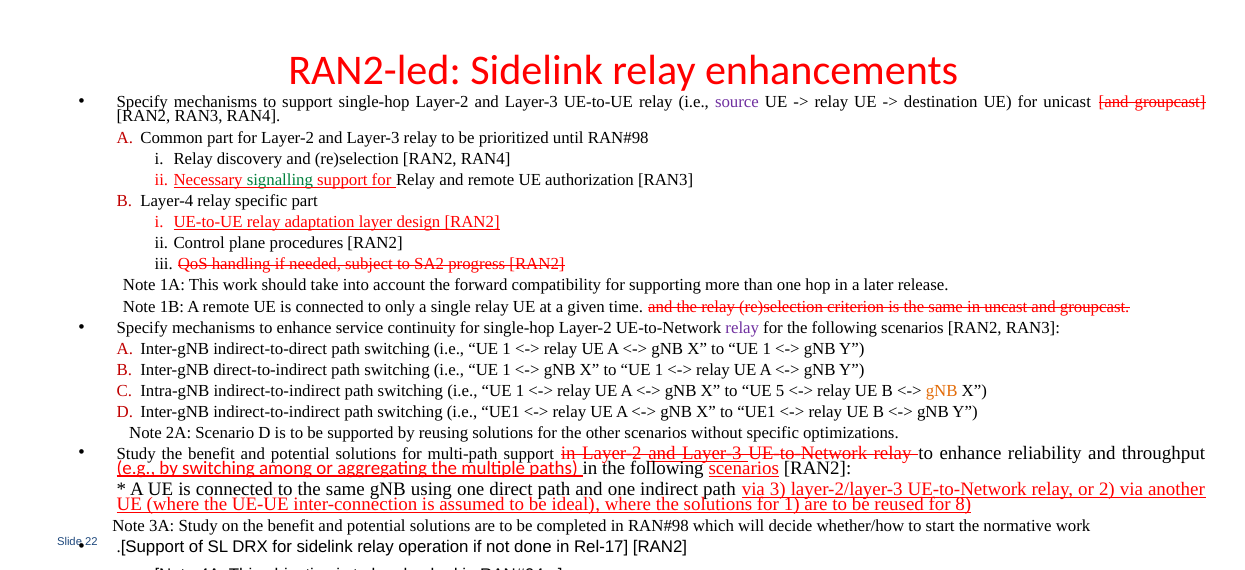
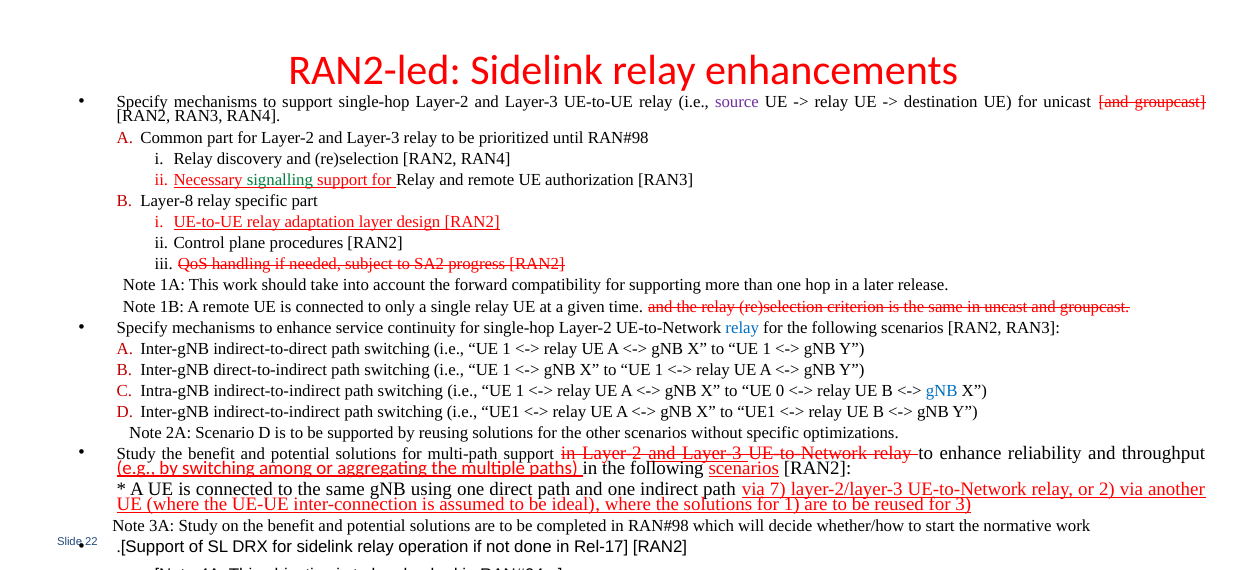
Layer-4: Layer-4 -> Layer-8 (167, 201)
relay colour: purple -> blue (742, 327)
5: 5 -> 0 (780, 391)
gNB colour: orange -> blue (942, 391)
3: 3 -> 7 (778, 489)
8: 8 -> 3 (963, 503)
